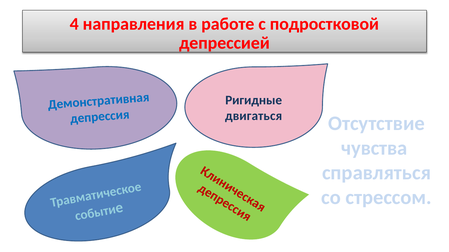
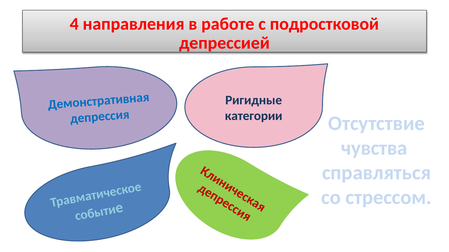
двигаться: двигаться -> категории (254, 116)
